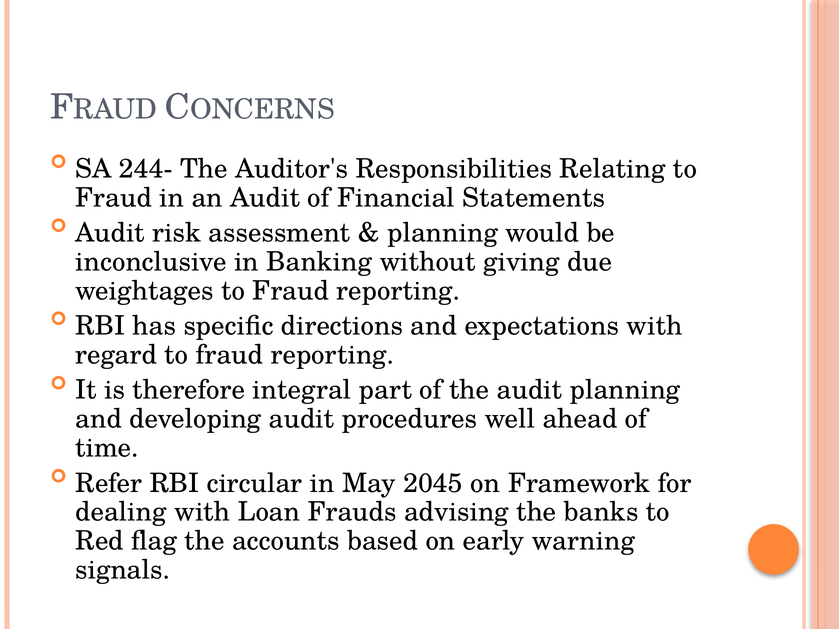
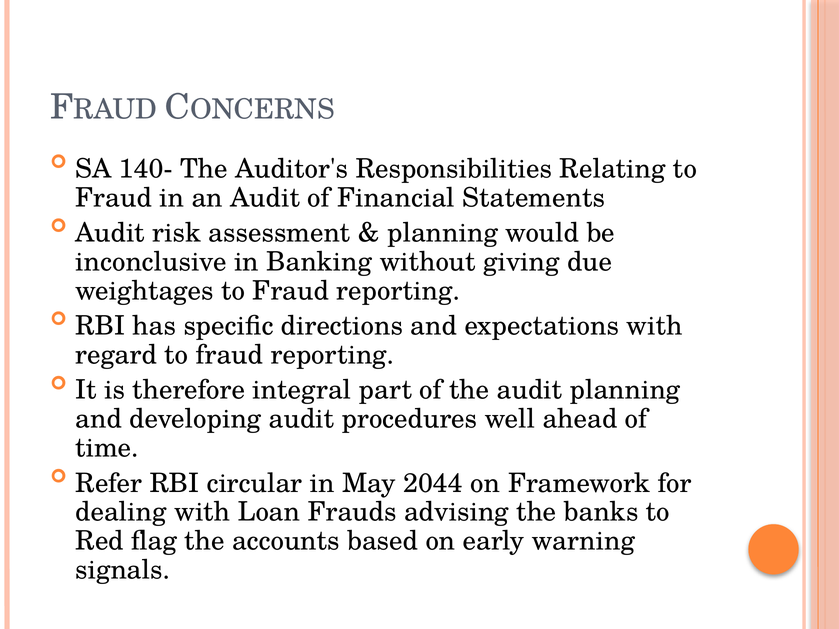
244-: 244- -> 140- (146, 169)
2045: 2045 -> 2044 (433, 483)
